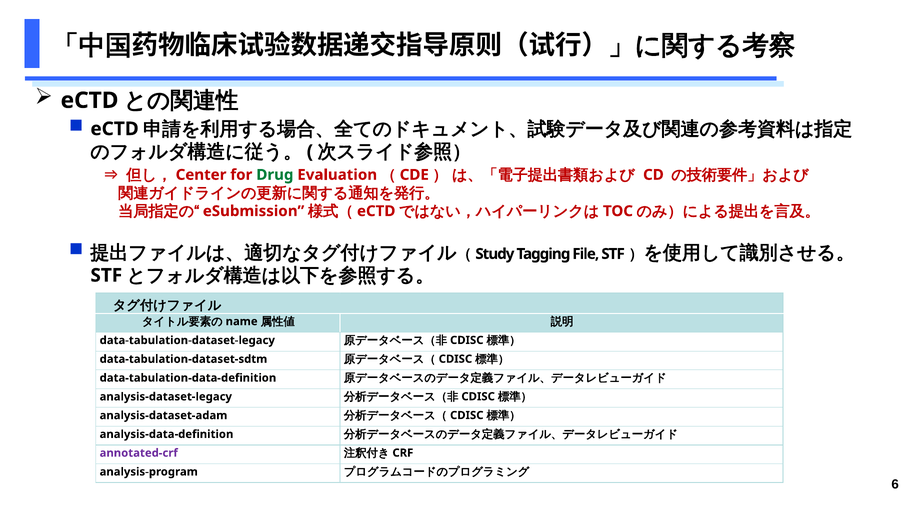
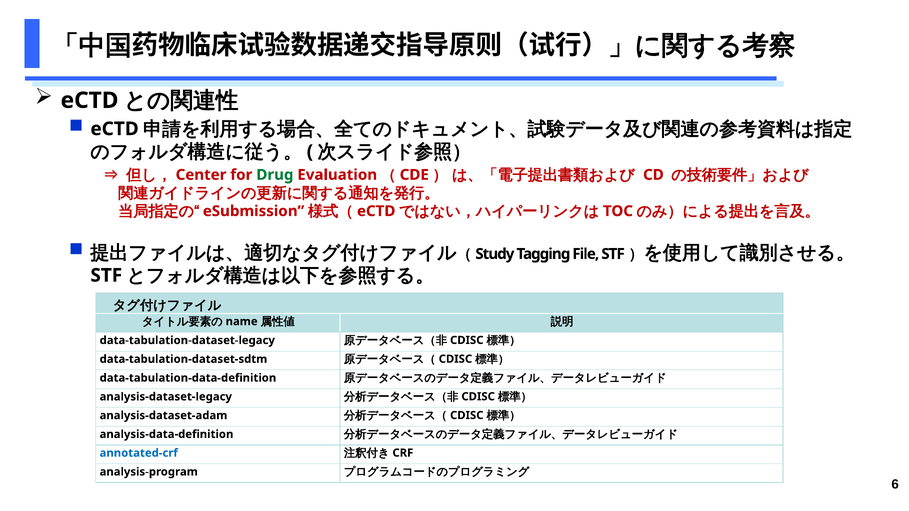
annotated-crf colour: purple -> blue (139, 453)
